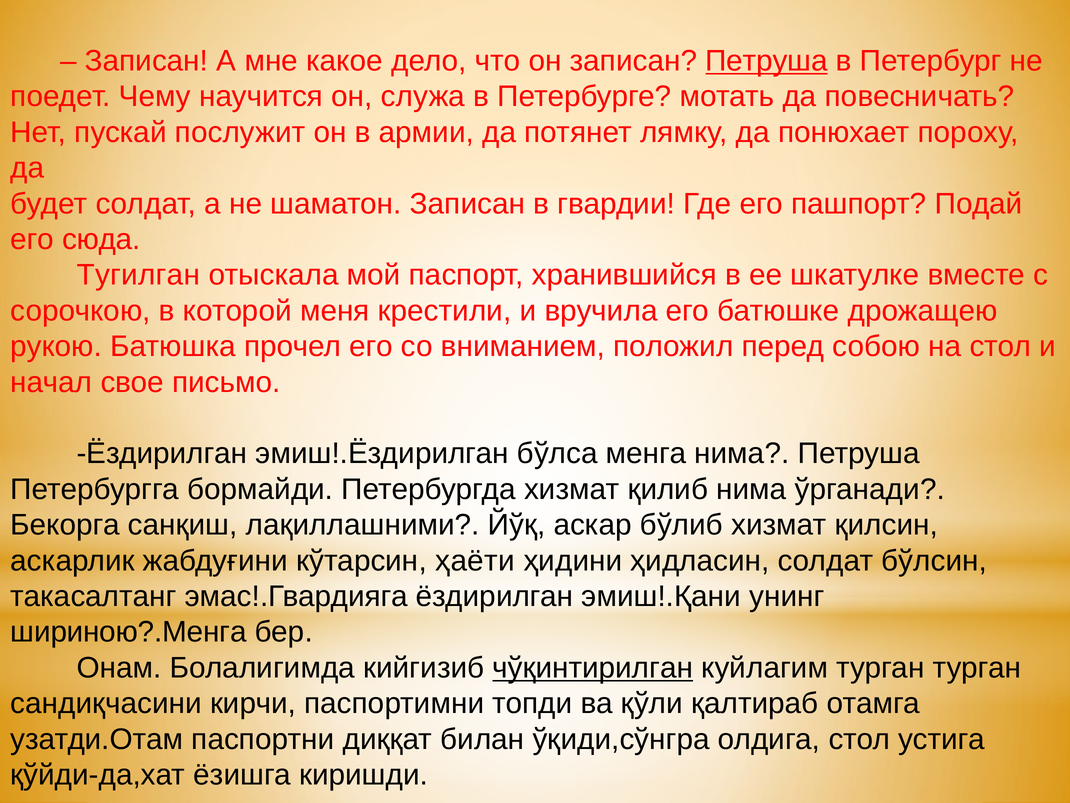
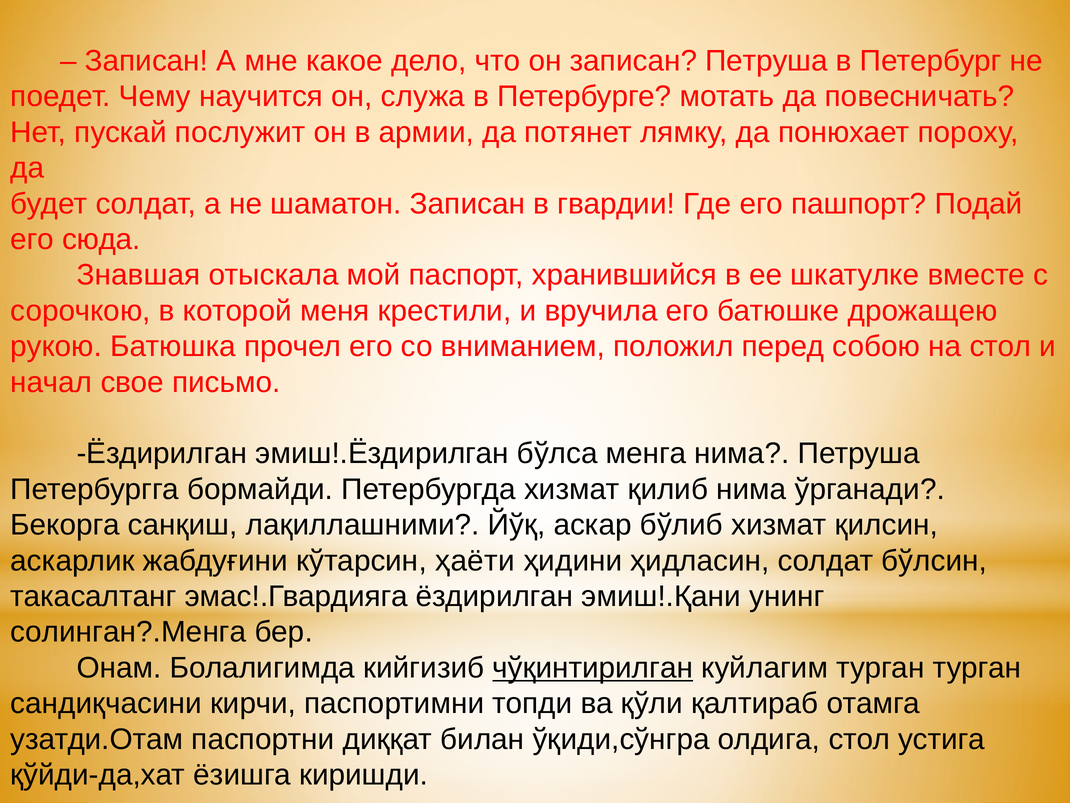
Петруша underline: present -> none (767, 61)
Тугилган: Тугилган -> Знавшая (139, 275)
шириною?.Менга: шириною?.Менга -> солинган?.Менга (128, 632)
